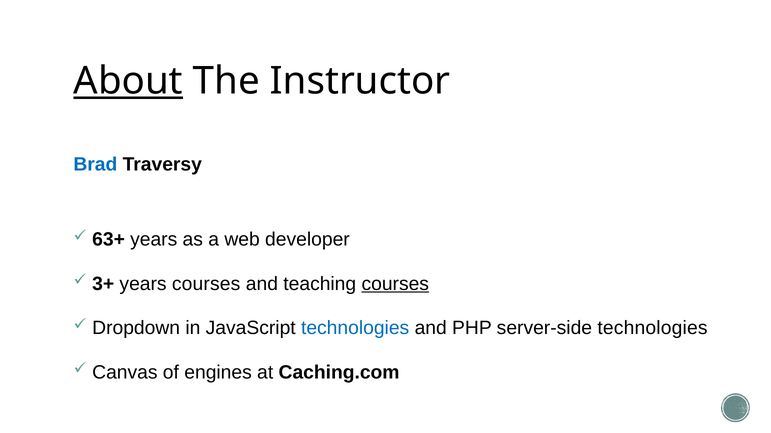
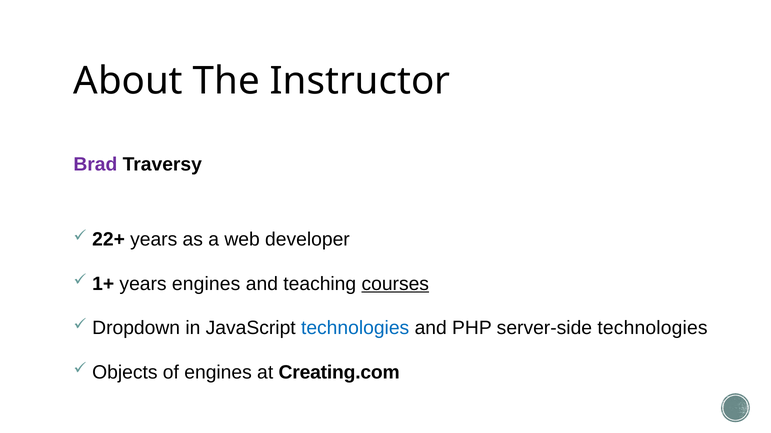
About underline: present -> none (128, 81)
Brad colour: blue -> purple (95, 165)
63+: 63+ -> 22+ (109, 240)
3+: 3+ -> 1+ (103, 284)
years courses: courses -> engines (206, 284)
Canvas: Canvas -> Objects (125, 373)
Caching.com: Caching.com -> Creating.com (339, 373)
